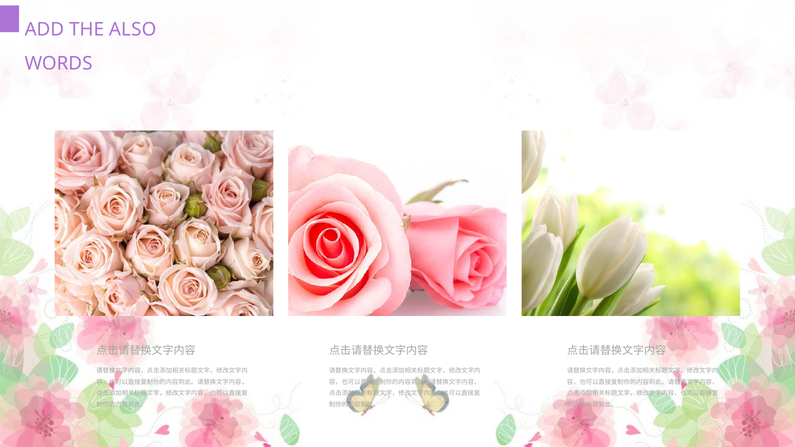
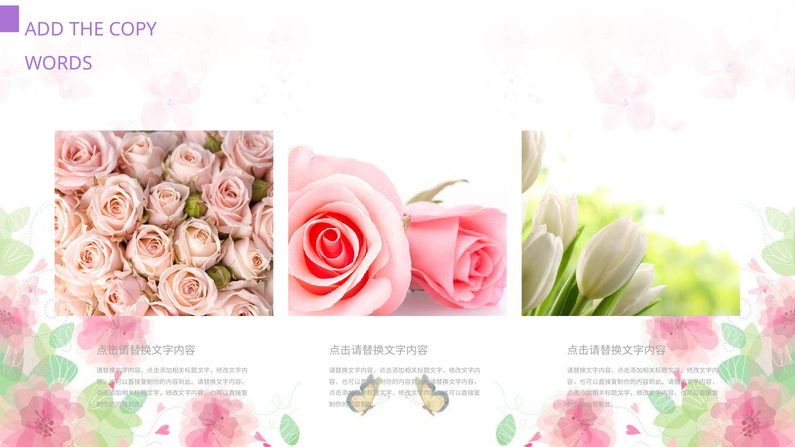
ALSO: ALSO -> COPY (133, 29)
